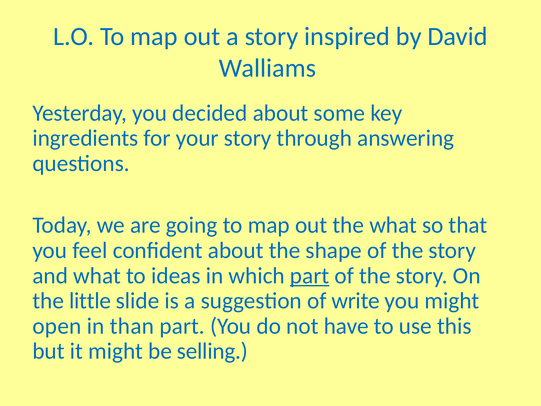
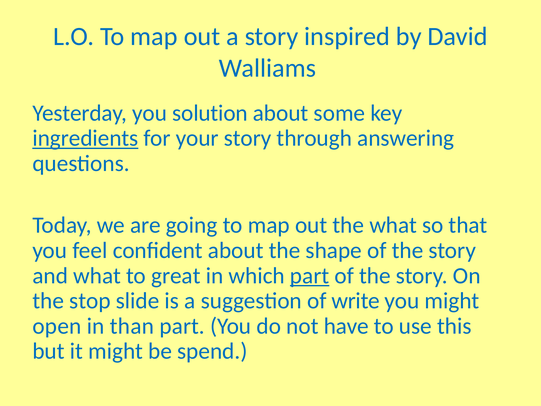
decided: decided -> solution (210, 113)
ingredients underline: none -> present (85, 138)
ideas: ideas -> great (176, 275)
little: little -> stop (90, 301)
selling: selling -> spend (212, 351)
